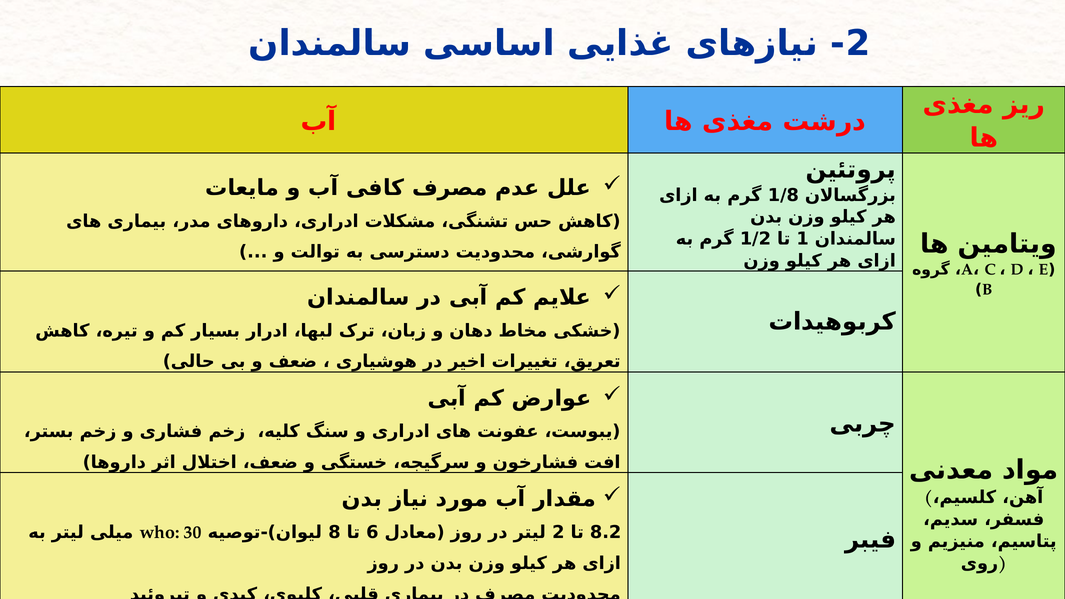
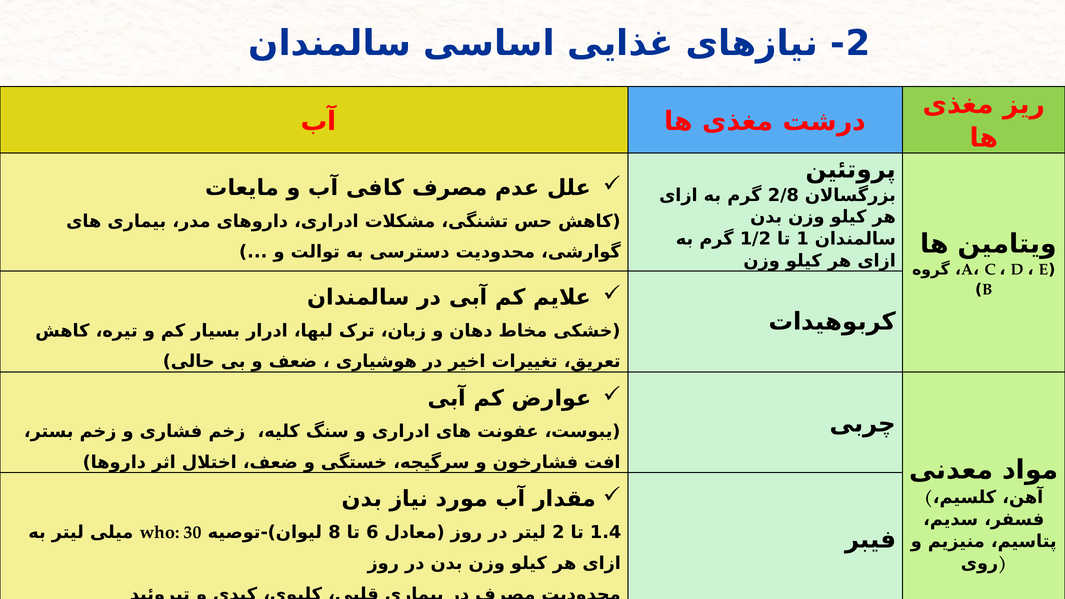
1/8: 1/8 -> 2/8 (783, 195)
8.2: 8.2 -> 1.4 (606, 532)
